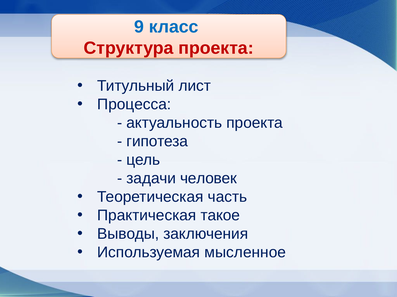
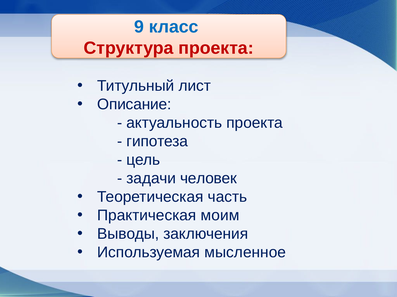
Процесса: Процесса -> Описание (134, 105)
такое: такое -> моим (220, 216)
